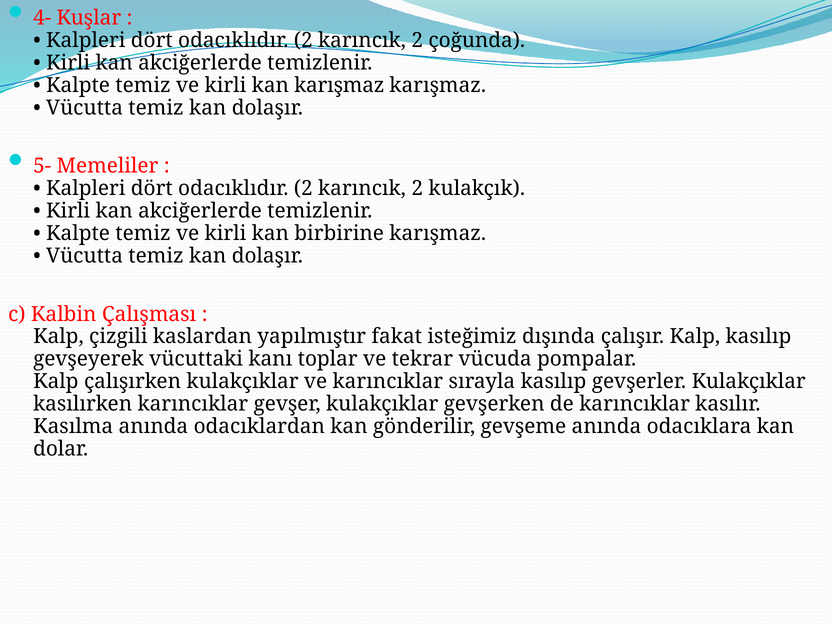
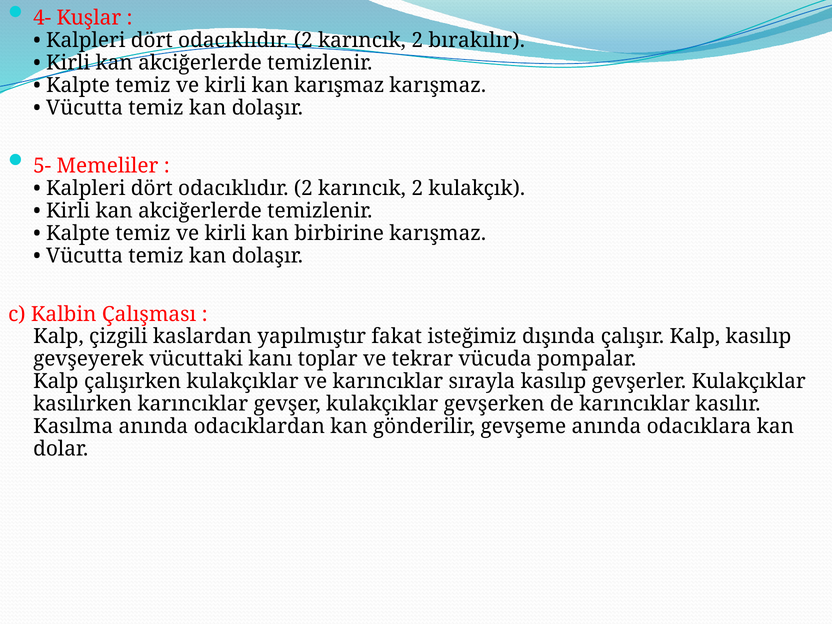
çoğunda: çoğunda -> bırakılır (477, 41)
